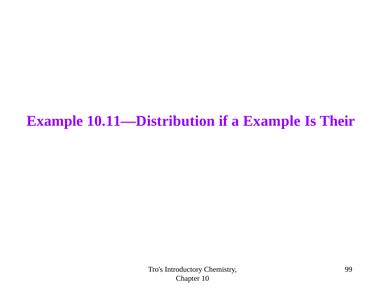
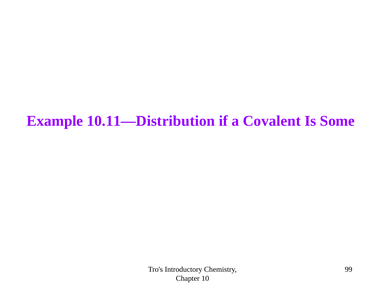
a Example: Example -> Covalent (272, 121)
Their: Their -> Some (337, 121)
